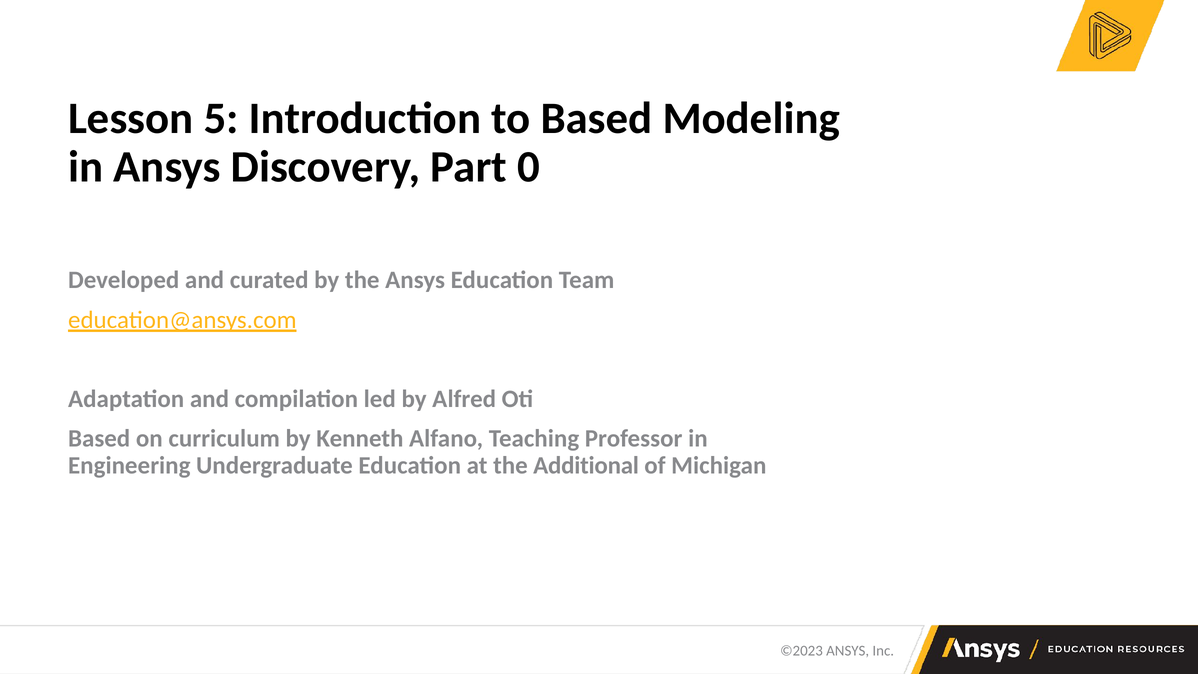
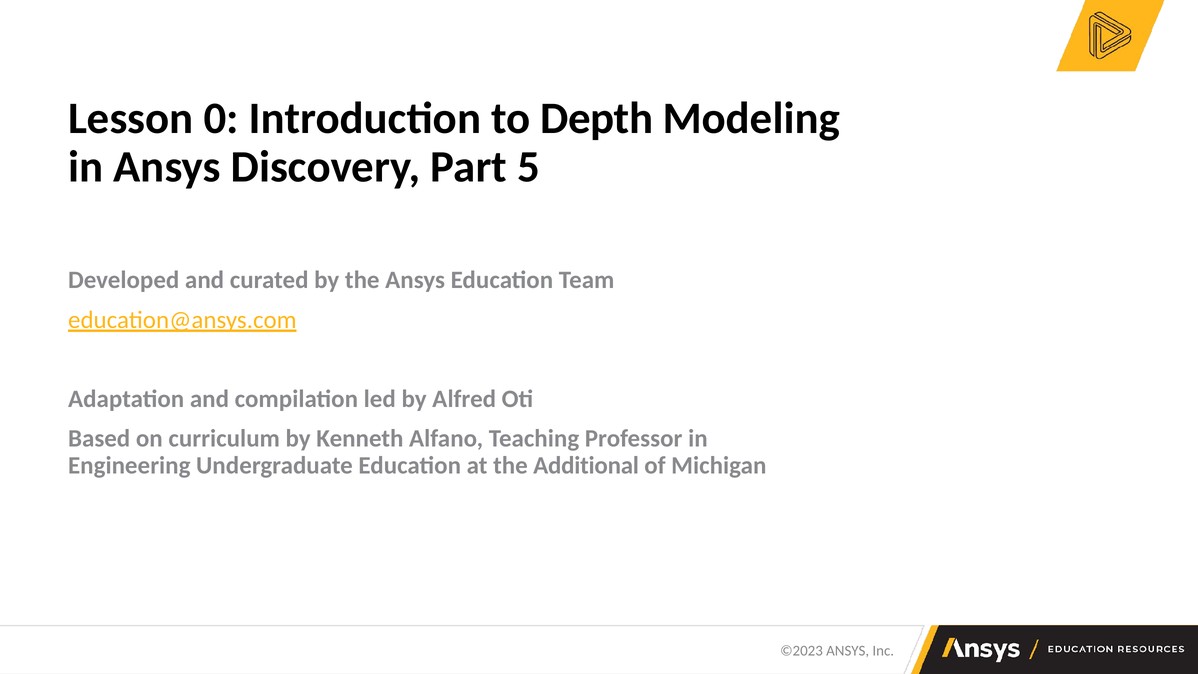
5: 5 -> 0 (221, 118)
to Based: Based -> Depth (597, 118)
0: 0 -> 5 (529, 167)
